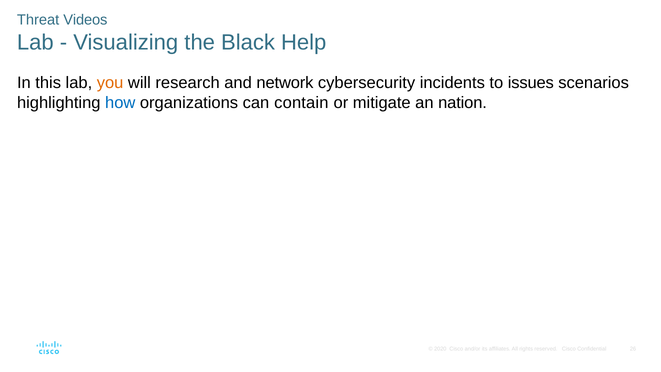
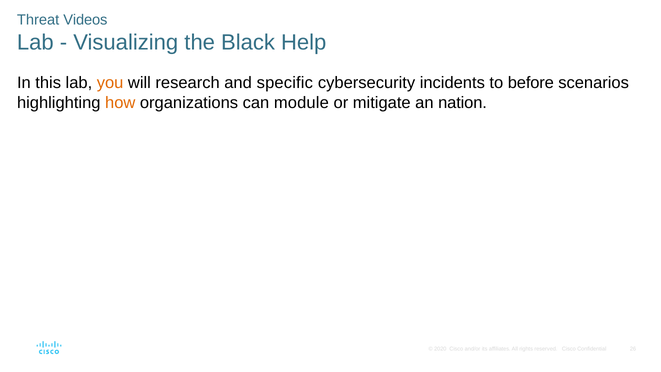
network: network -> specific (285, 83)
issues: issues -> before (531, 83)
how colour: blue -> orange (120, 103)
contain: contain -> module (301, 103)
